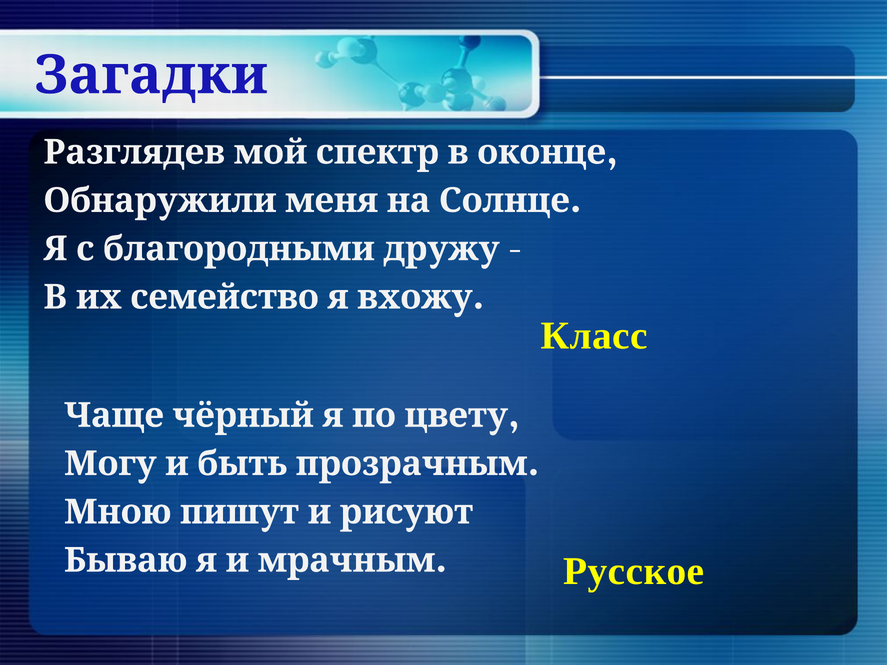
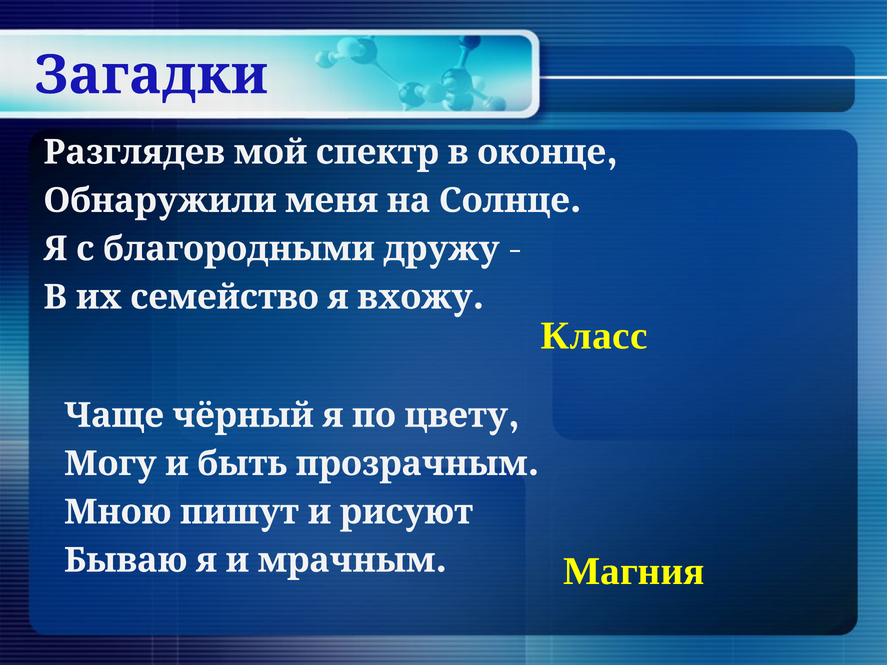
Русское: Русское -> Магния (634, 571)
